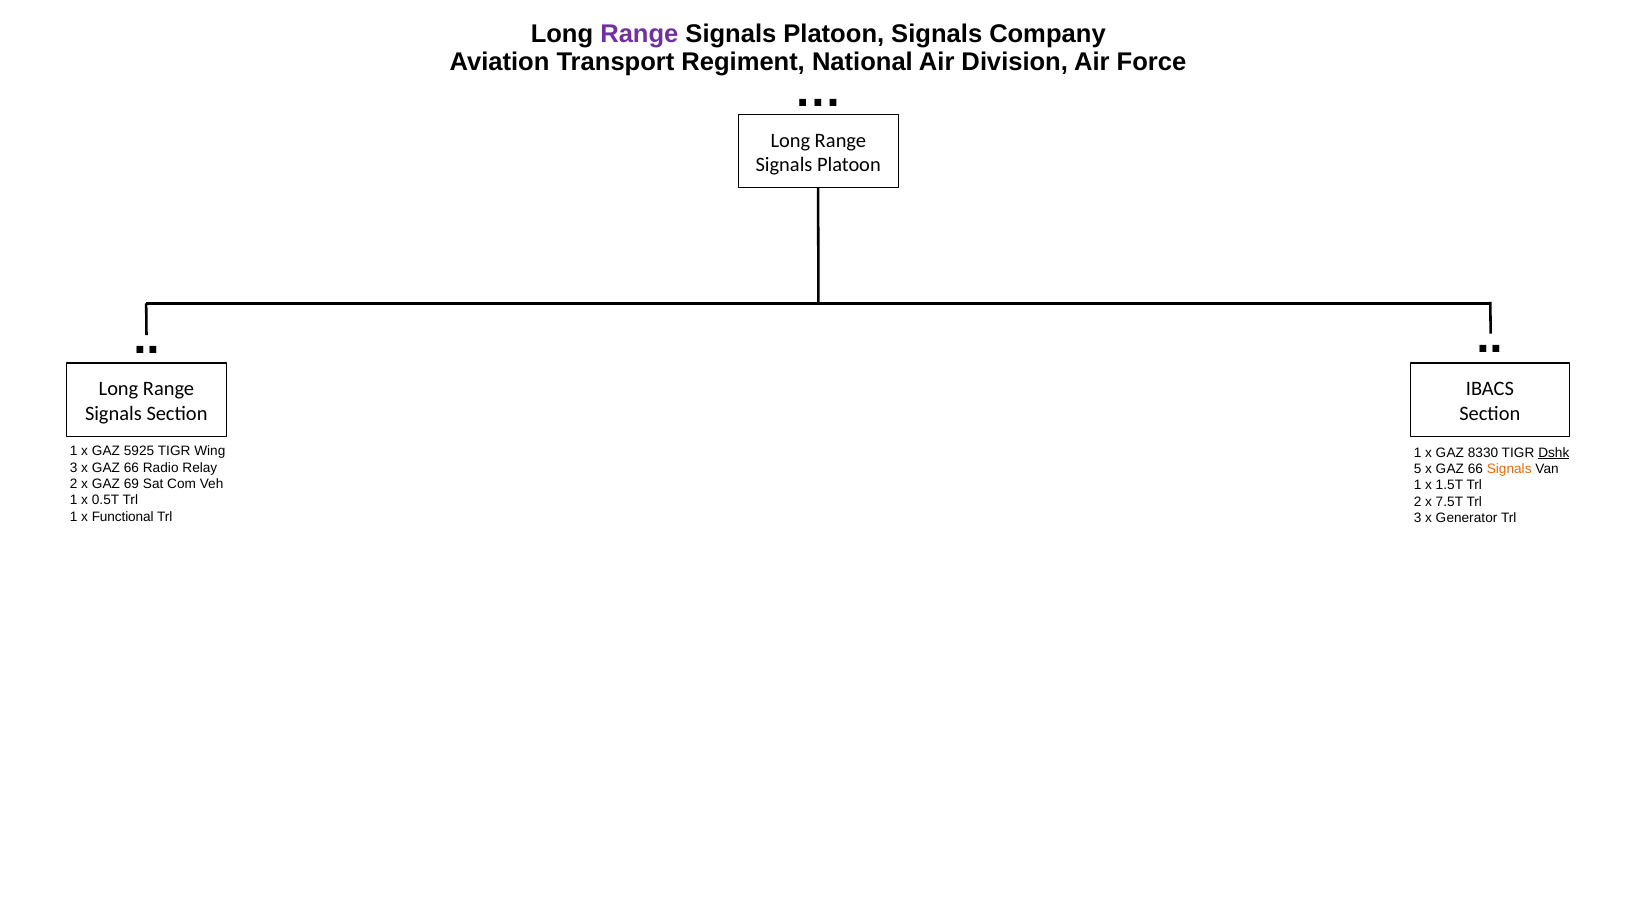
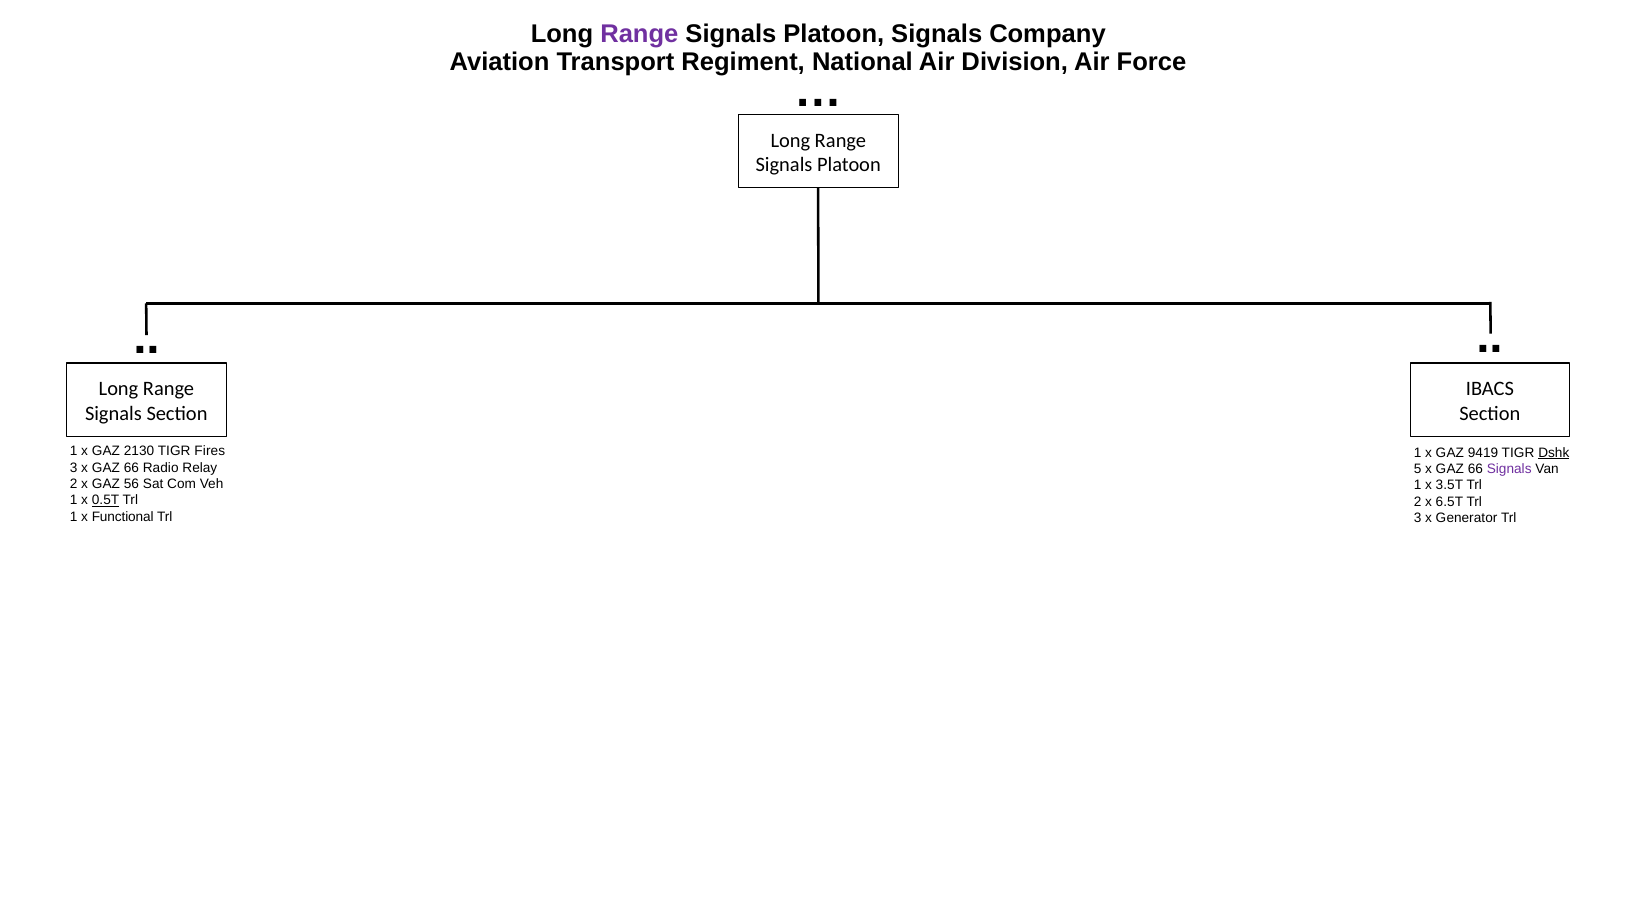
5925: 5925 -> 2130 (139, 451)
Wing: Wing -> Fires (210, 451)
8330: 8330 -> 9419 (1483, 452)
Signals colour: orange -> purple (1509, 469)
69: 69 -> 56 (131, 484)
1.5T: 1.5T -> 3.5T (1449, 485)
0.5T underline: none -> present (106, 500)
7.5T: 7.5T -> 6.5T (1449, 501)
